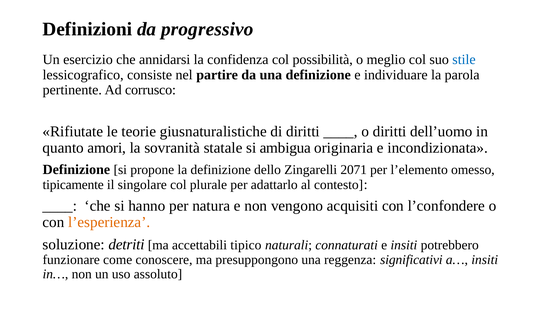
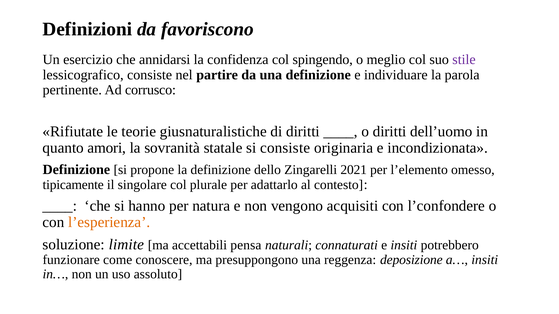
progressivo: progressivo -> favoriscono (207, 29)
possibilità: possibilità -> spingendo (323, 60)
stile colour: blue -> purple (464, 60)
si ambigua: ambigua -> consiste (285, 148)
2071: 2071 -> 2021 (354, 170)
detriti: detriti -> limite (126, 245)
tipico: tipico -> pensa (246, 245)
significativi: significativi -> deposizione (411, 260)
